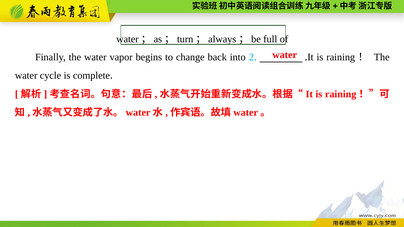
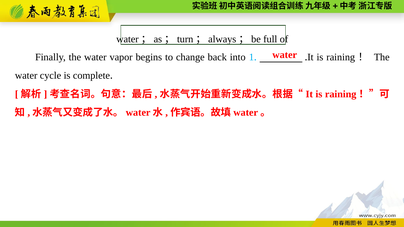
2: 2 -> 1 (251, 57)
